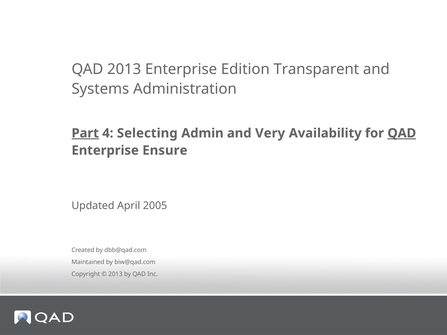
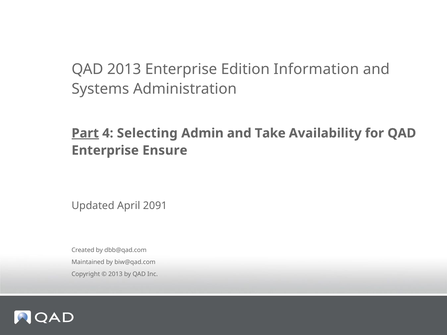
Transparent: Transparent -> Information (316, 69)
Very: Very -> Take (270, 133)
QAD underline: present -> none (402, 133)
2005: 2005 -> 2091 (155, 206)
